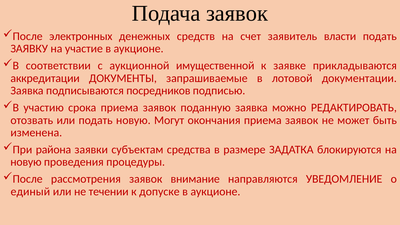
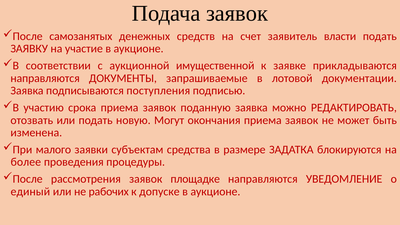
электронных: электронных -> самозанятых (81, 36)
аккредитации: аккредитации -> направляются (45, 78)
посредников: посредников -> поступления (158, 91)
района: района -> малого (53, 150)
новую: новую -> более (26, 162)
внимание: внимание -> площадке (195, 179)
течении: течении -> рабочих (109, 192)
